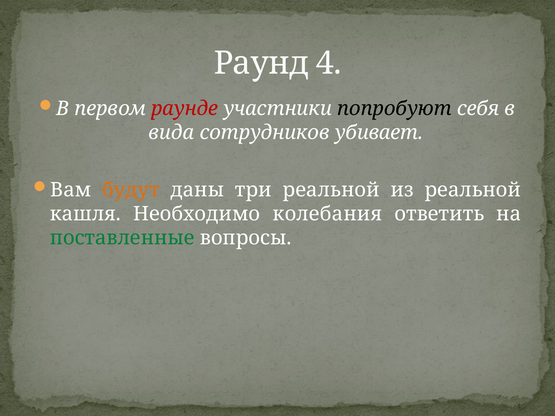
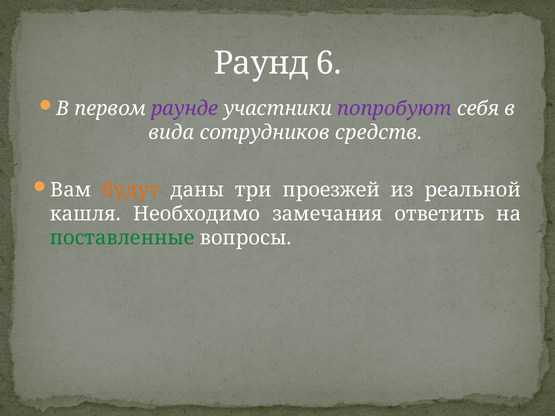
4: 4 -> 6 (329, 63)
раунде colour: red -> purple (185, 109)
попробуют colour: black -> purple (395, 109)
убивает: убивает -> средств (379, 133)
три реальной: реальной -> проезжей (331, 190)
колебания: колебания -> замечания (327, 214)
